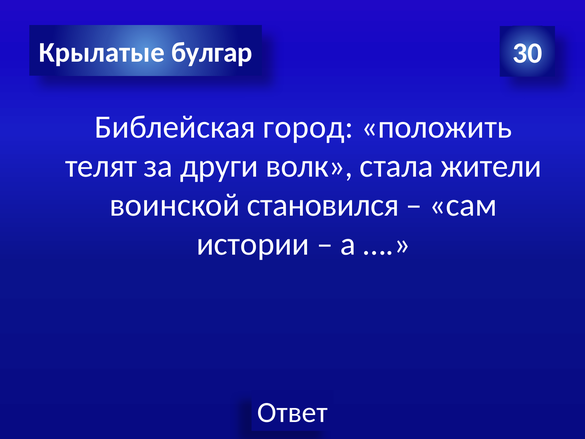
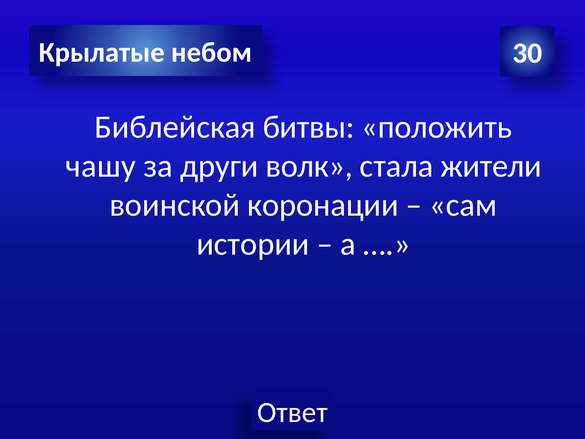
булгар: булгар -> небом (212, 52)
город: город -> битвы (309, 127)
телят: телят -> чашу (101, 166)
становился: становился -> коронации (323, 205)
